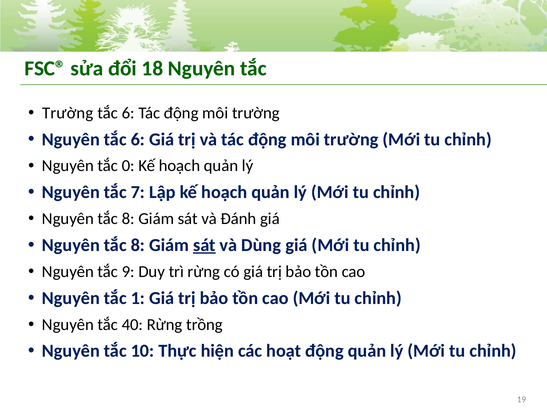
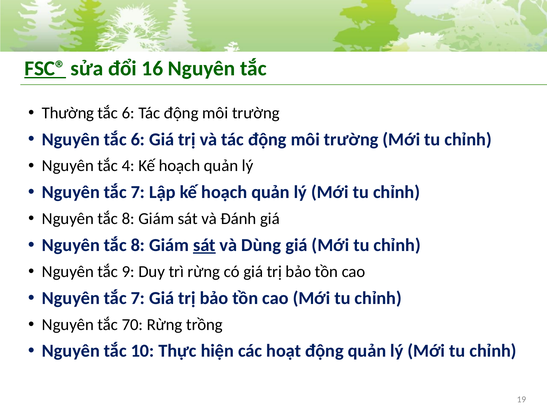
FSC® underline: none -> present (45, 69)
18: 18 -> 16 (152, 69)
Trường: Trường -> Thường (68, 113)
0: 0 -> 4 (128, 166)
1: 1 -> 7 (138, 298)
40: 40 -> 70 (132, 325)
